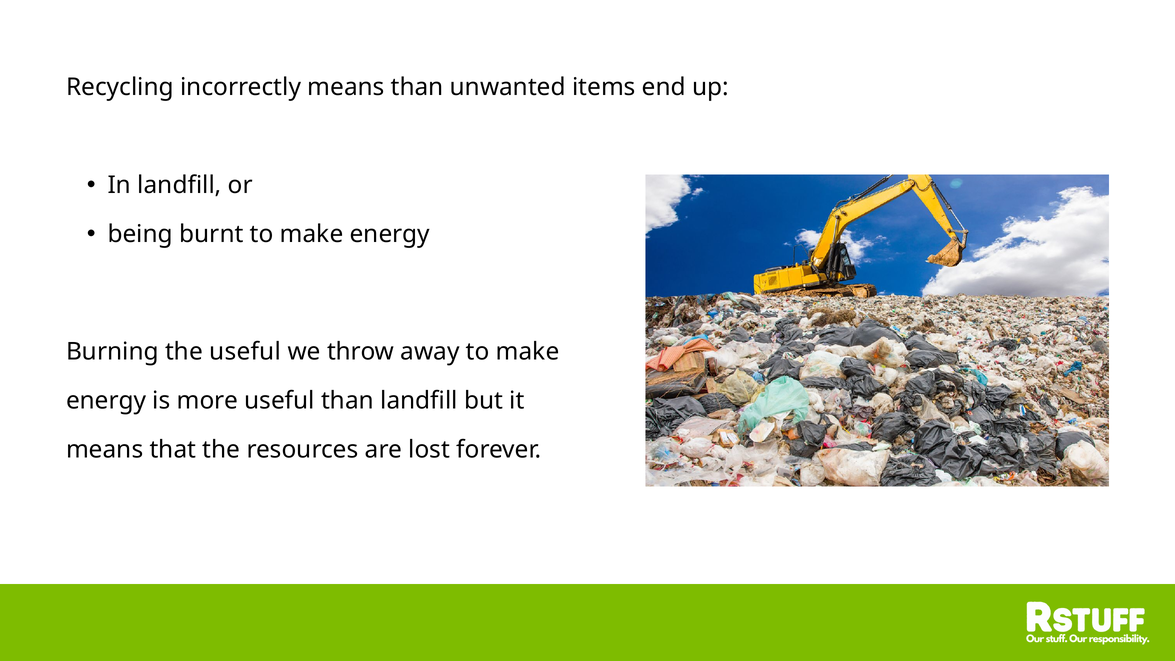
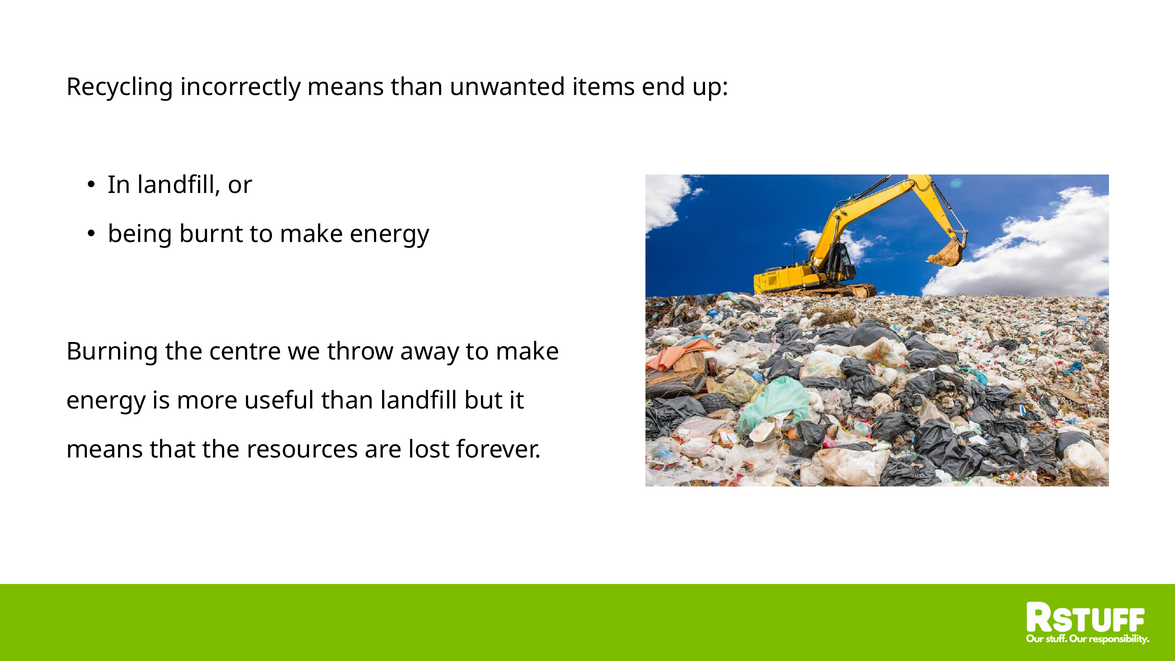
the useful: useful -> centre (245, 352)
